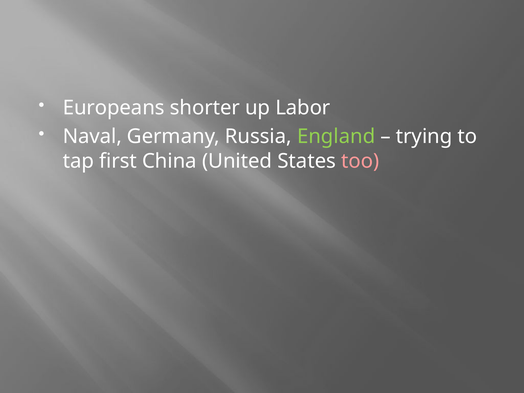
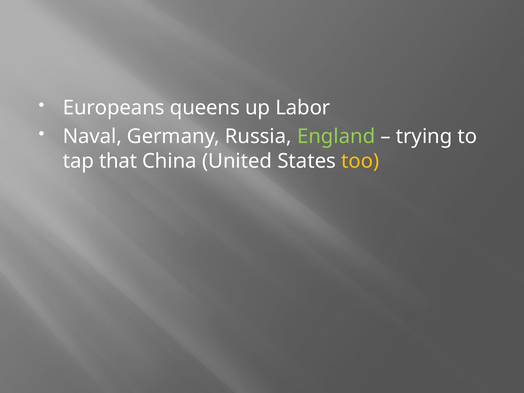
shorter: shorter -> queens (205, 108)
first: first -> that (118, 161)
too colour: pink -> yellow (360, 161)
